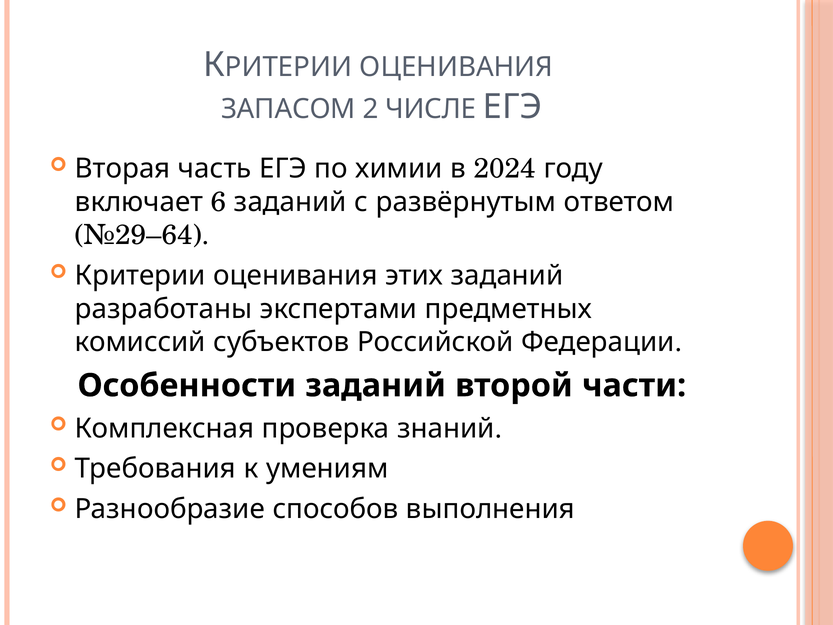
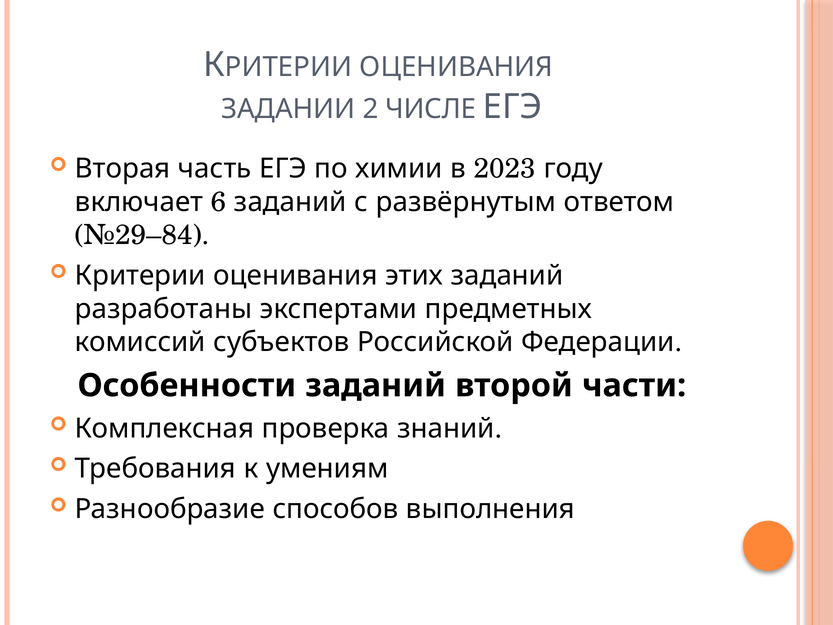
ЗАПАСОМ: ЗАПАСОМ -> ЗАДАНИИ (288, 109)
4: 4 -> 3 (528, 168)
№29–64: №29–64 -> №29–84 (142, 235)
